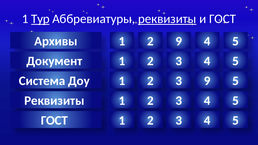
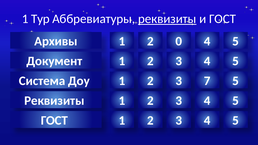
Тур underline: present -> none (40, 19)
2 9: 9 -> 0 (179, 41)
3 9: 9 -> 7 (207, 81)
